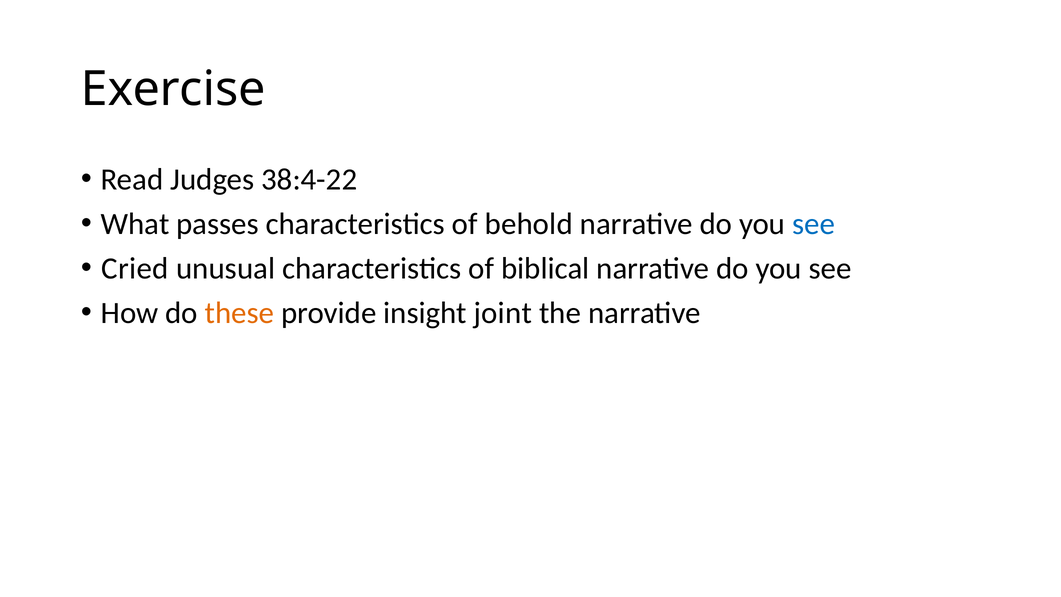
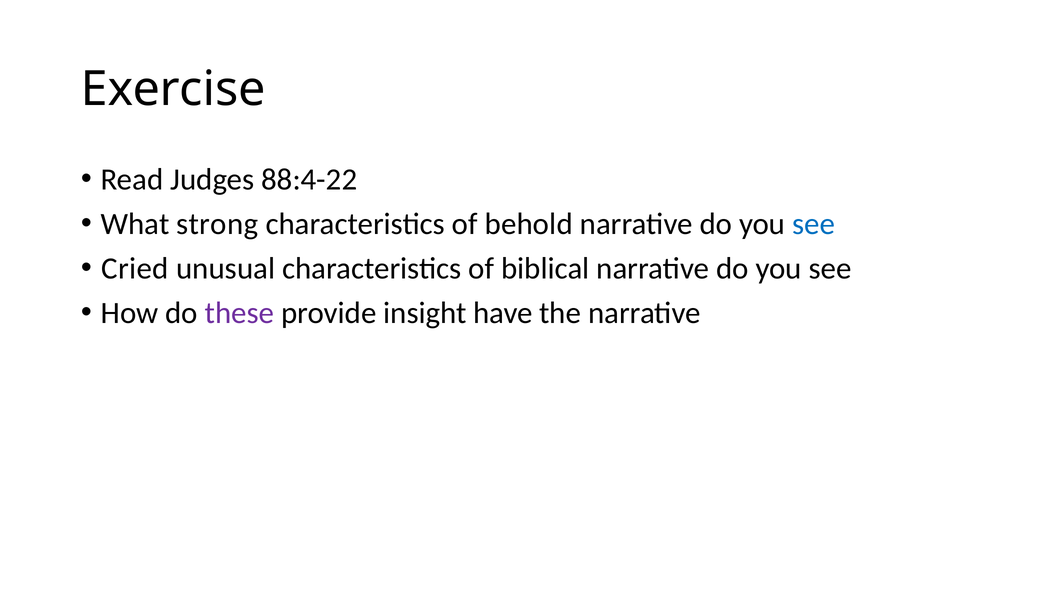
38:4-22: 38:4-22 -> 88:4-22 (309, 179)
passes: passes -> strong (217, 224)
these colour: orange -> purple (239, 313)
joint: joint -> have (503, 313)
